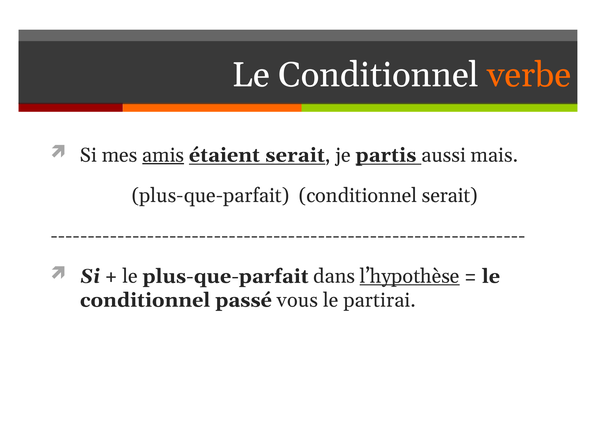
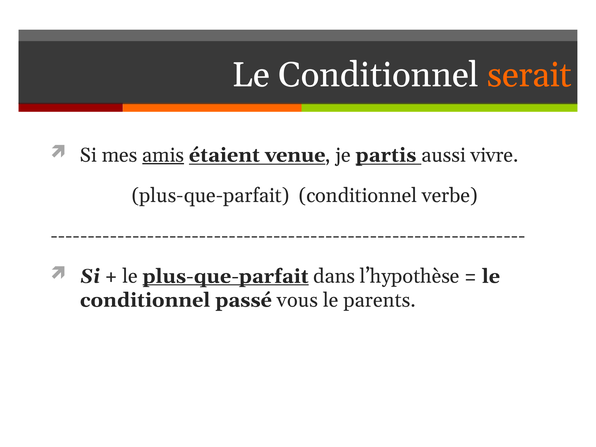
verbe: verbe -> serait (529, 75)
étaient serait: serait -> venue (295, 155)
mais: mais -> vivre (495, 155)
conditionnel serait: serait -> verbe (450, 196)
plus-que-parfait underline: none -> present (226, 276)
l’hypothèse underline: present -> none (410, 276)
partirai: partirai -> parents (380, 300)
